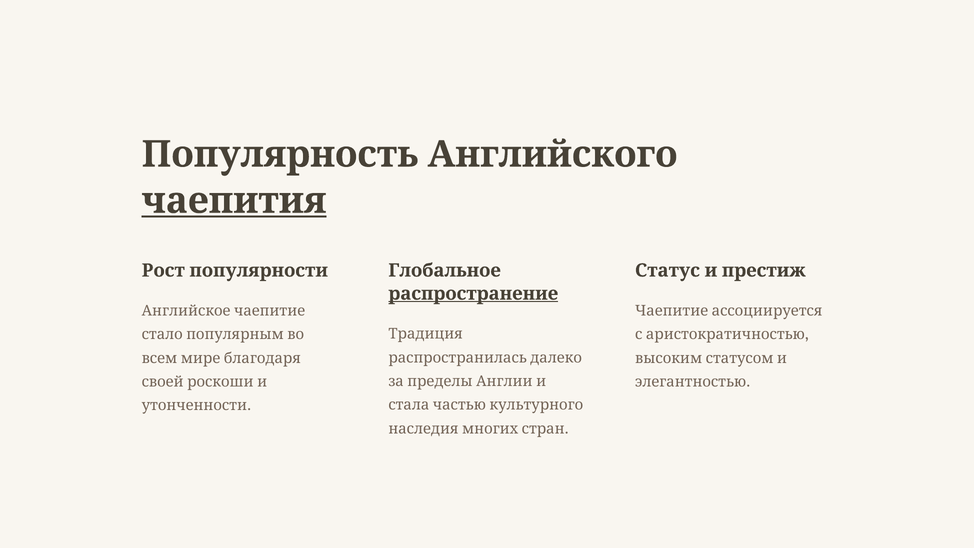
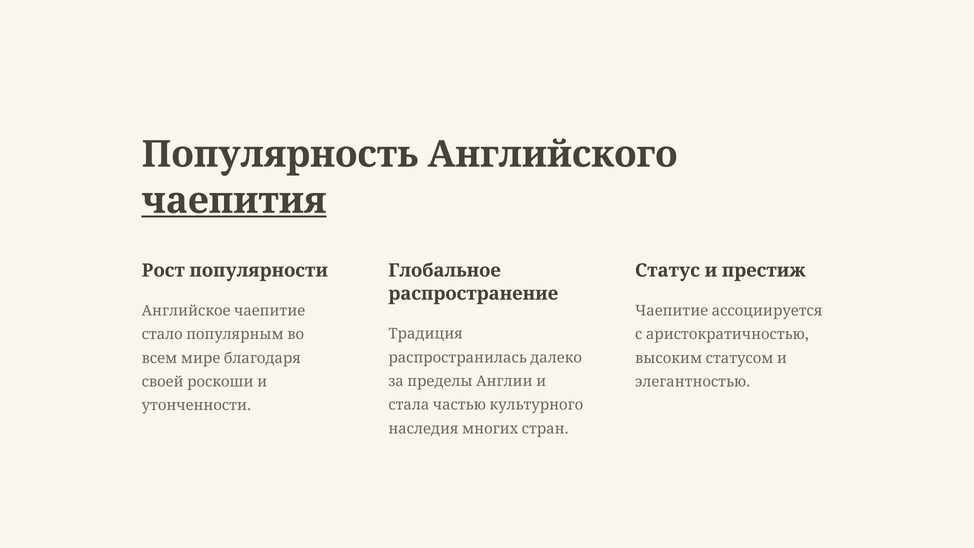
распространение underline: present -> none (473, 294)
